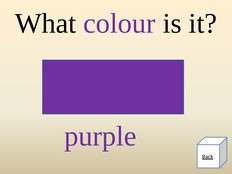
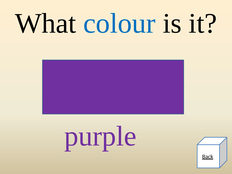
colour colour: purple -> blue (119, 23)
